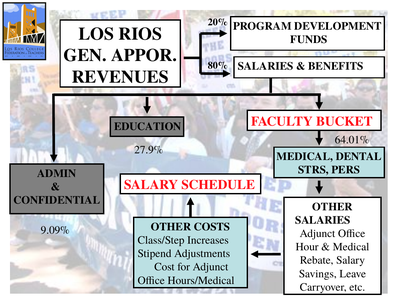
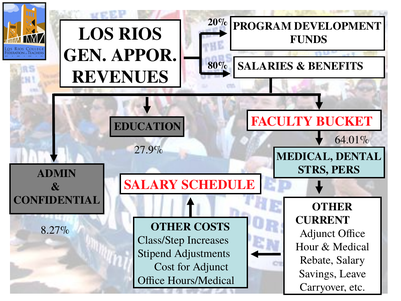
SALARIES: SALARIES -> CURRENT (323, 220)
9.09%: 9.09% -> 8.27% (55, 230)
